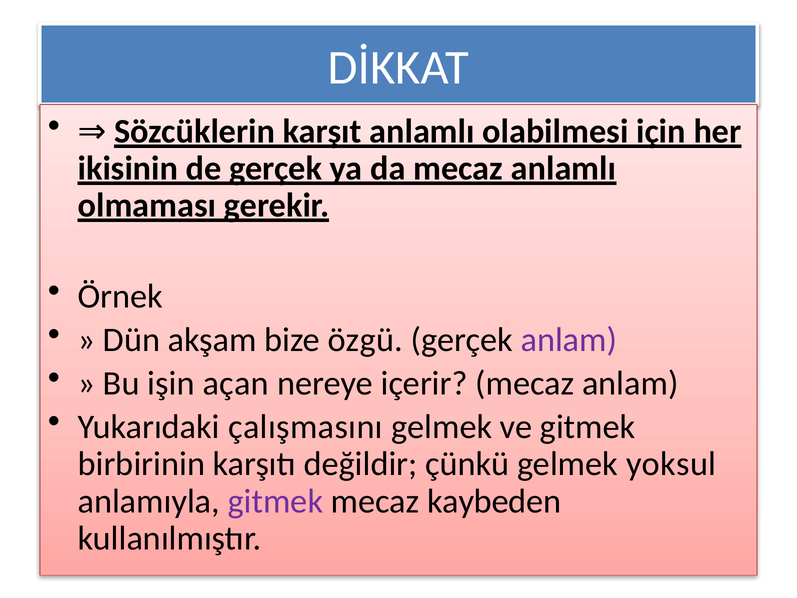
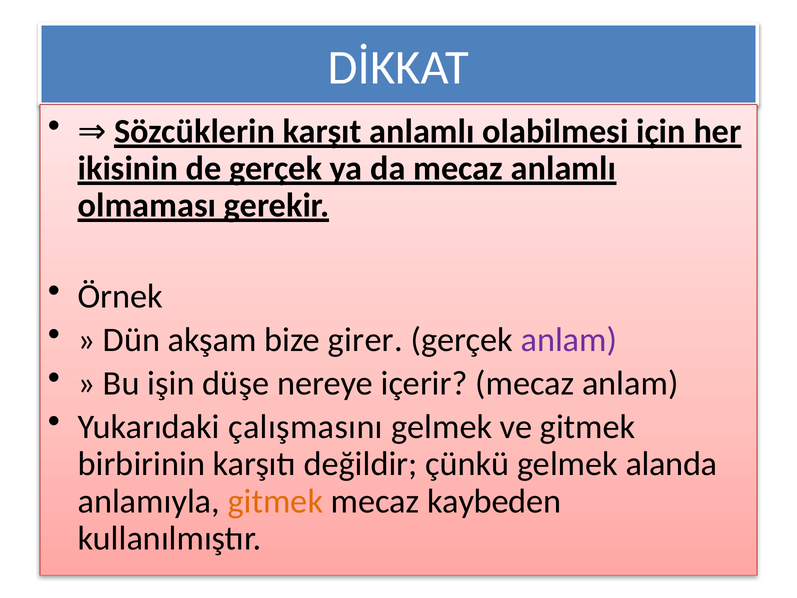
özgü: özgü -> girer (365, 340)
açan: açan -> düşe (236, 383)
yoksul: yoksul -> alanda (671, 464)
gitmek colour: purple -> orange (275, 501)
